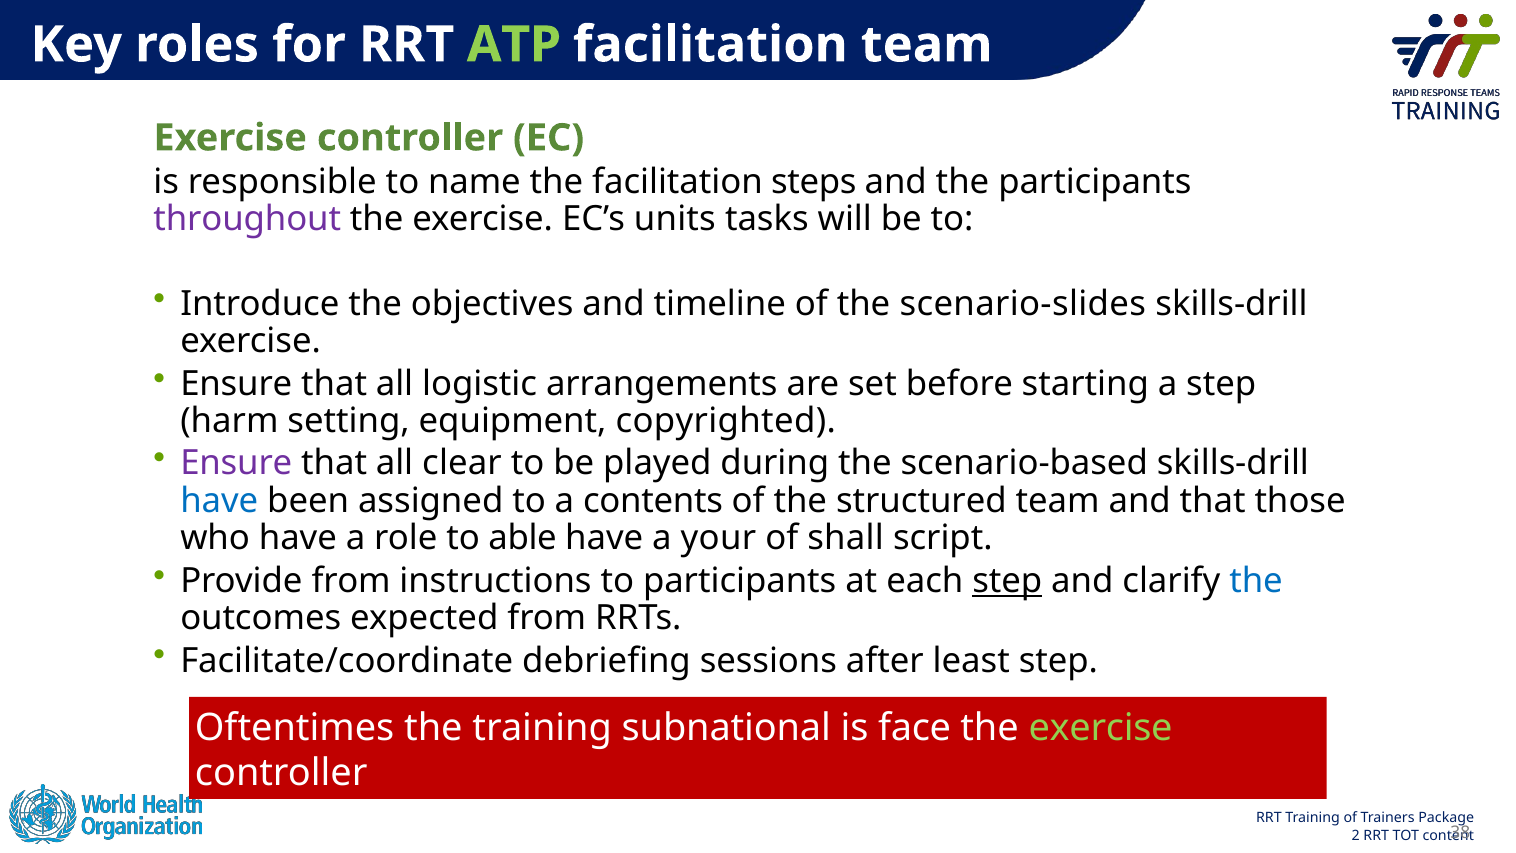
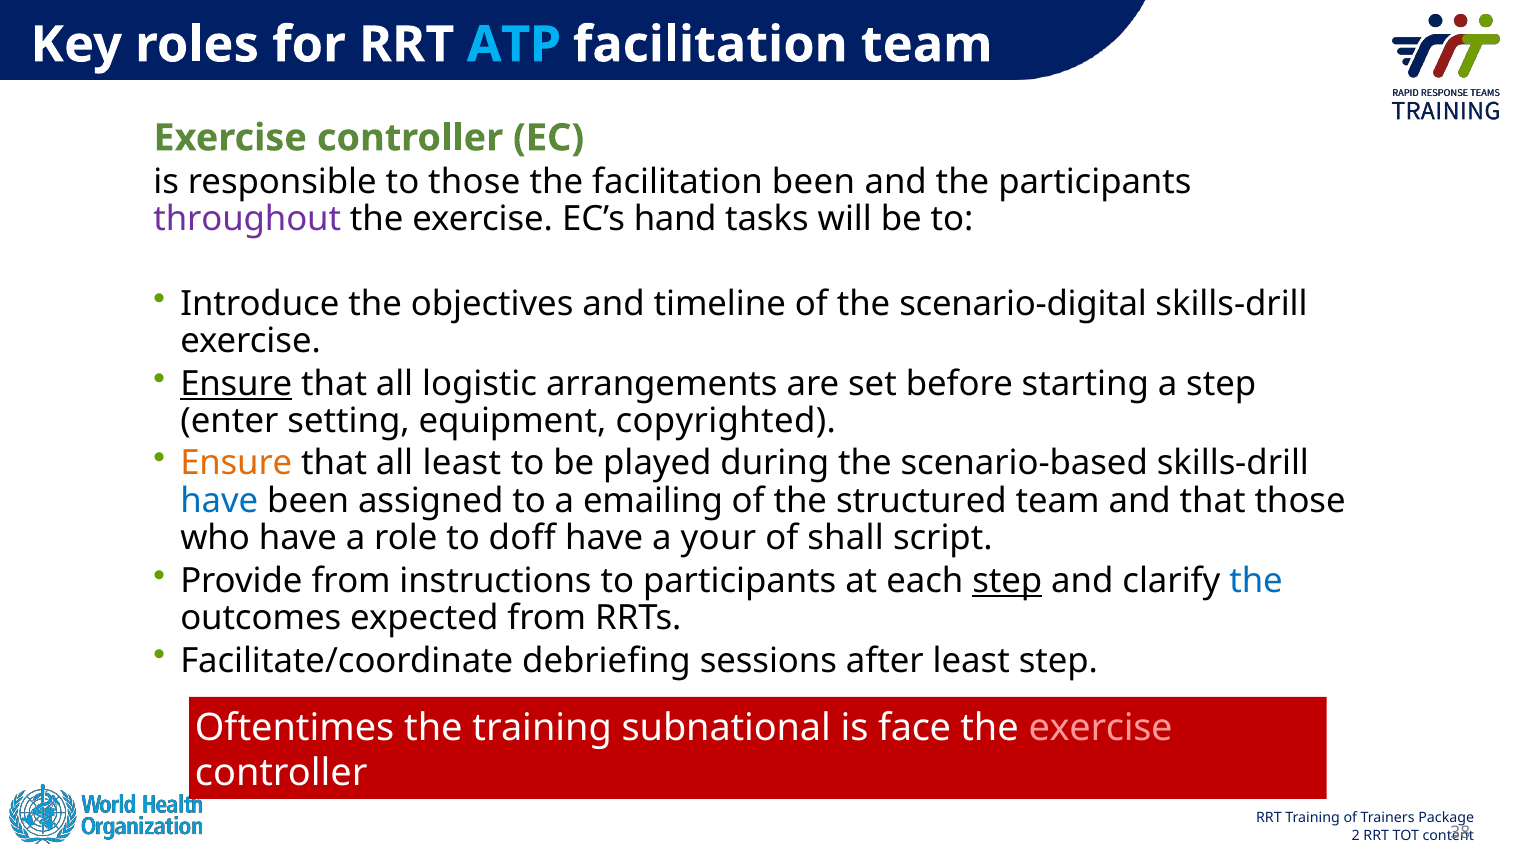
ATP colour: light green -> light blue (514, 45)
to name: name -> those (474, 182)
facilitation steps: steps -> been (814, 182)
units: units -> hand (675, 219)
scenario-slides: scenario-slides -> scenario-digital (1023, 304)
Ensure underline: none -> present (236, 384)
harm: harm -> enter (229, 421)
Ensure colour: purple -> orange (236, 463)
all clear: clear -> least (462, 463)
contents: contents -> emailing (653, 501)
able: able -> doff (522, 538)
exercise colour: light green -> pink (1101, 728)
